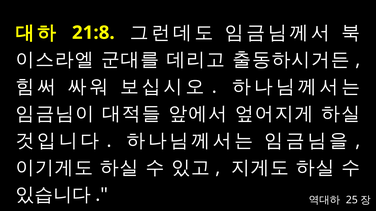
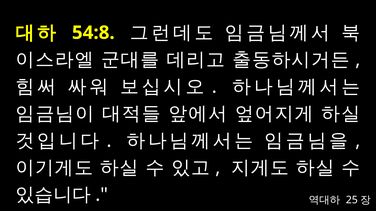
21:8: 21:8 -> 54:8 (93, 33)
